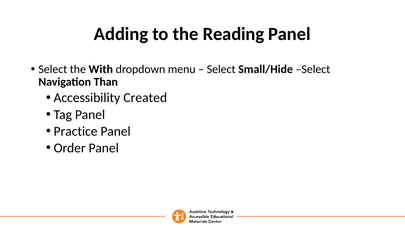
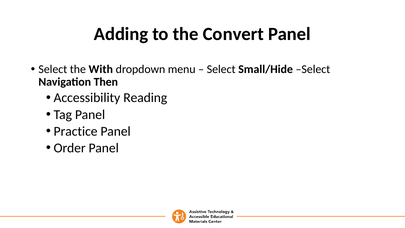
Reading: Reading -> Convert (233, 34)
Than: Than -> Then (106, 82)
Created: Created -> Reading (145, 98)
